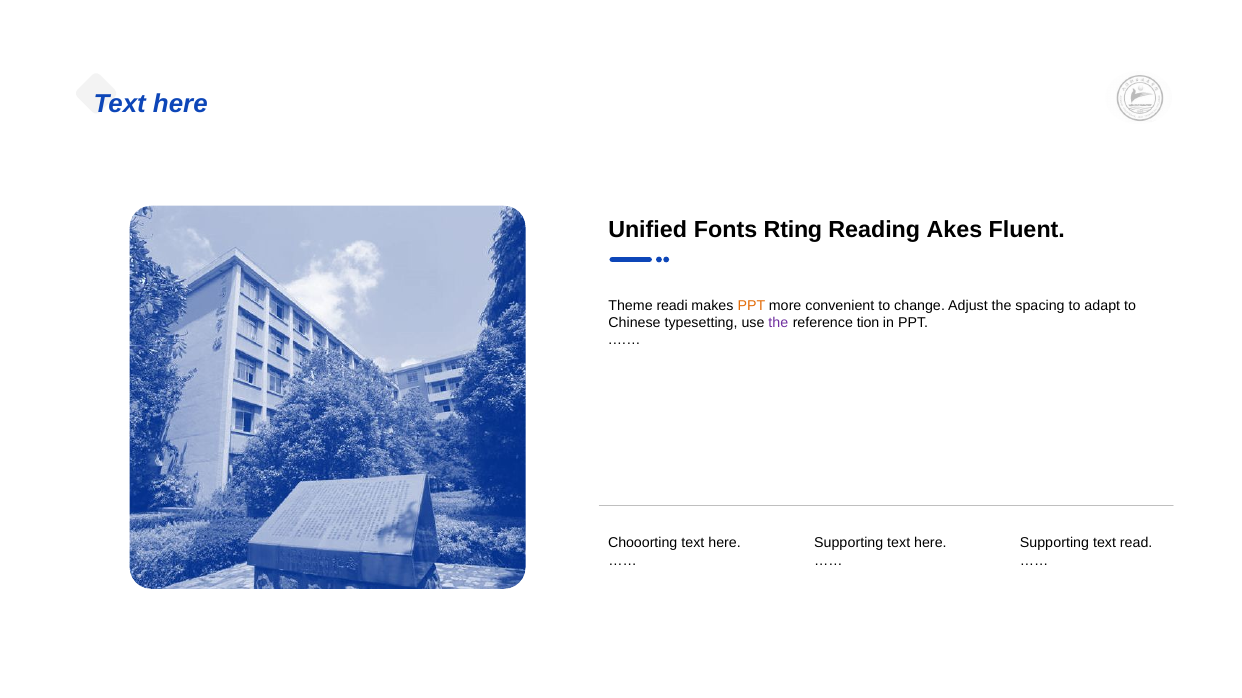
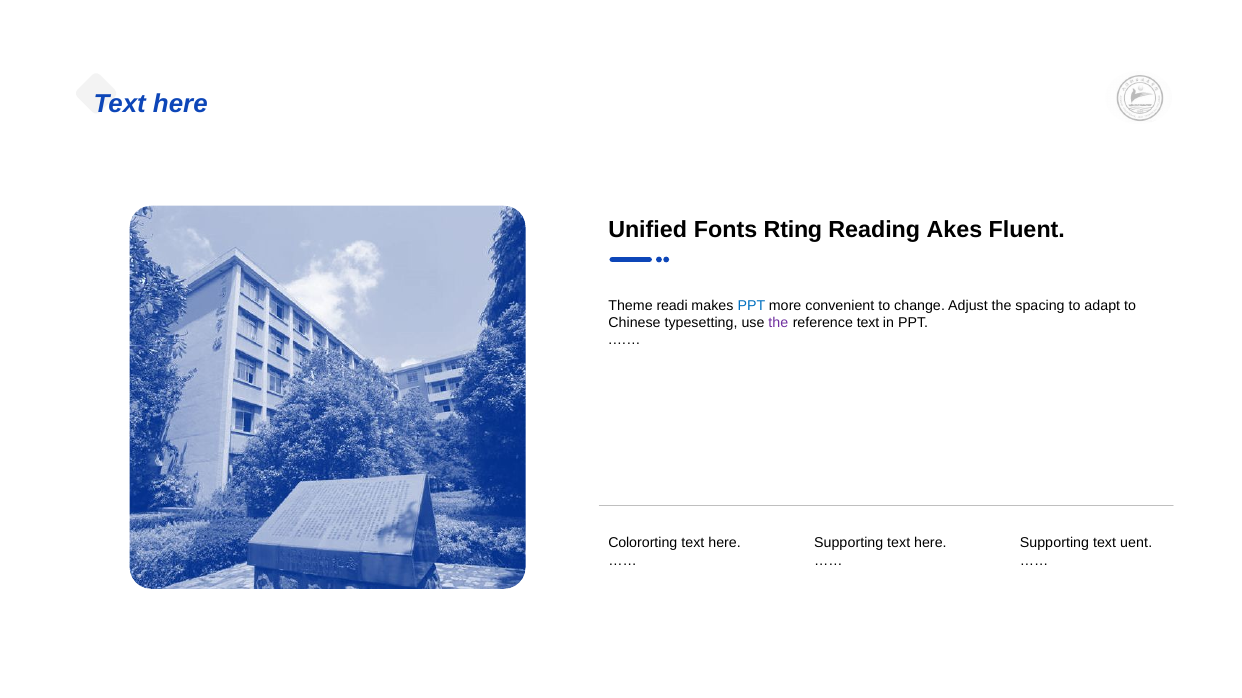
PPT colour: orange -> blue (751, 306)
reference tion: tion -> text (868, 323)
Choo: Choo -> Color (625, 544)
read: read -> uent (1136, 544)
